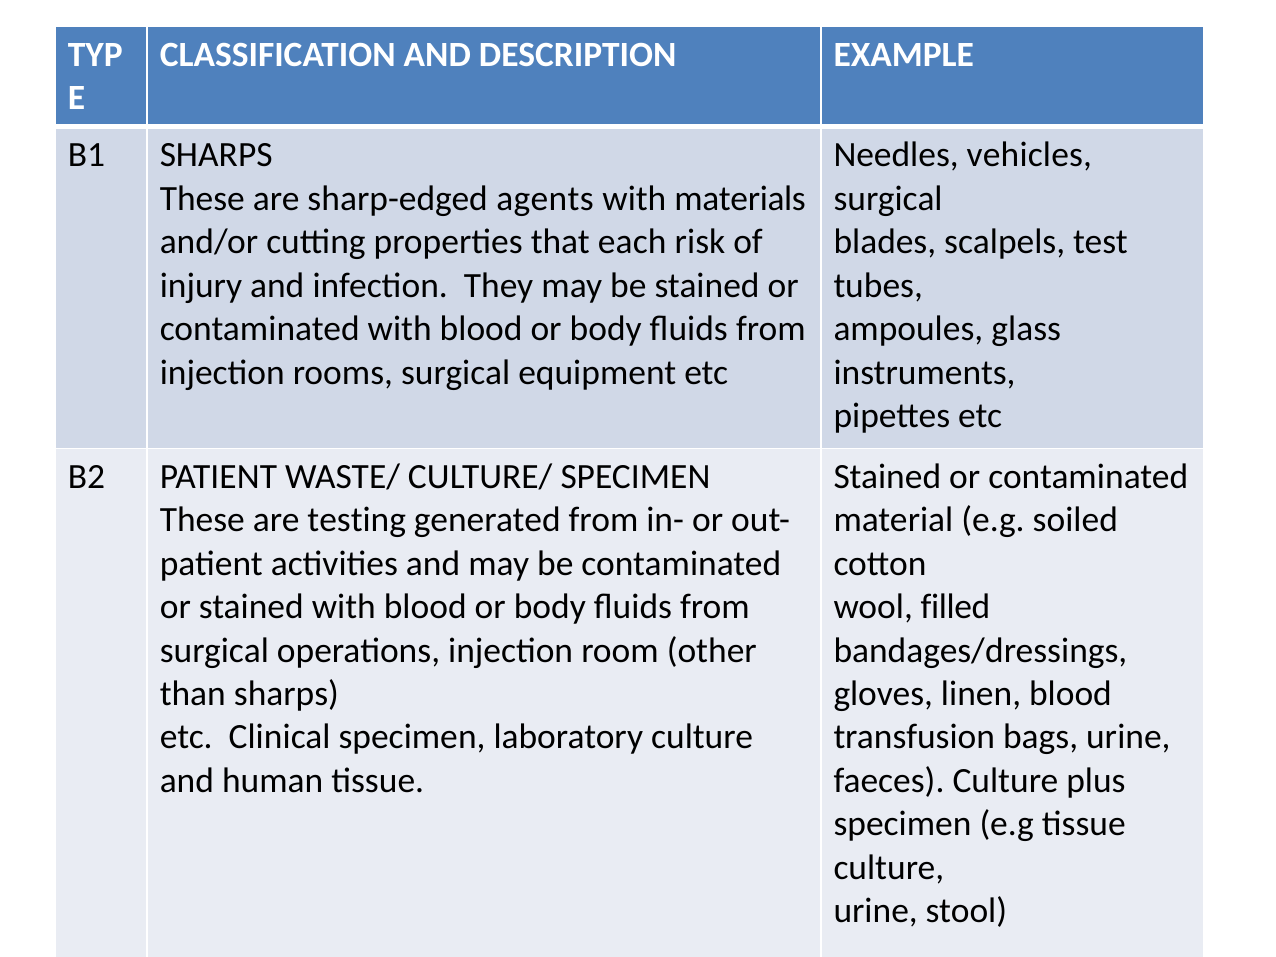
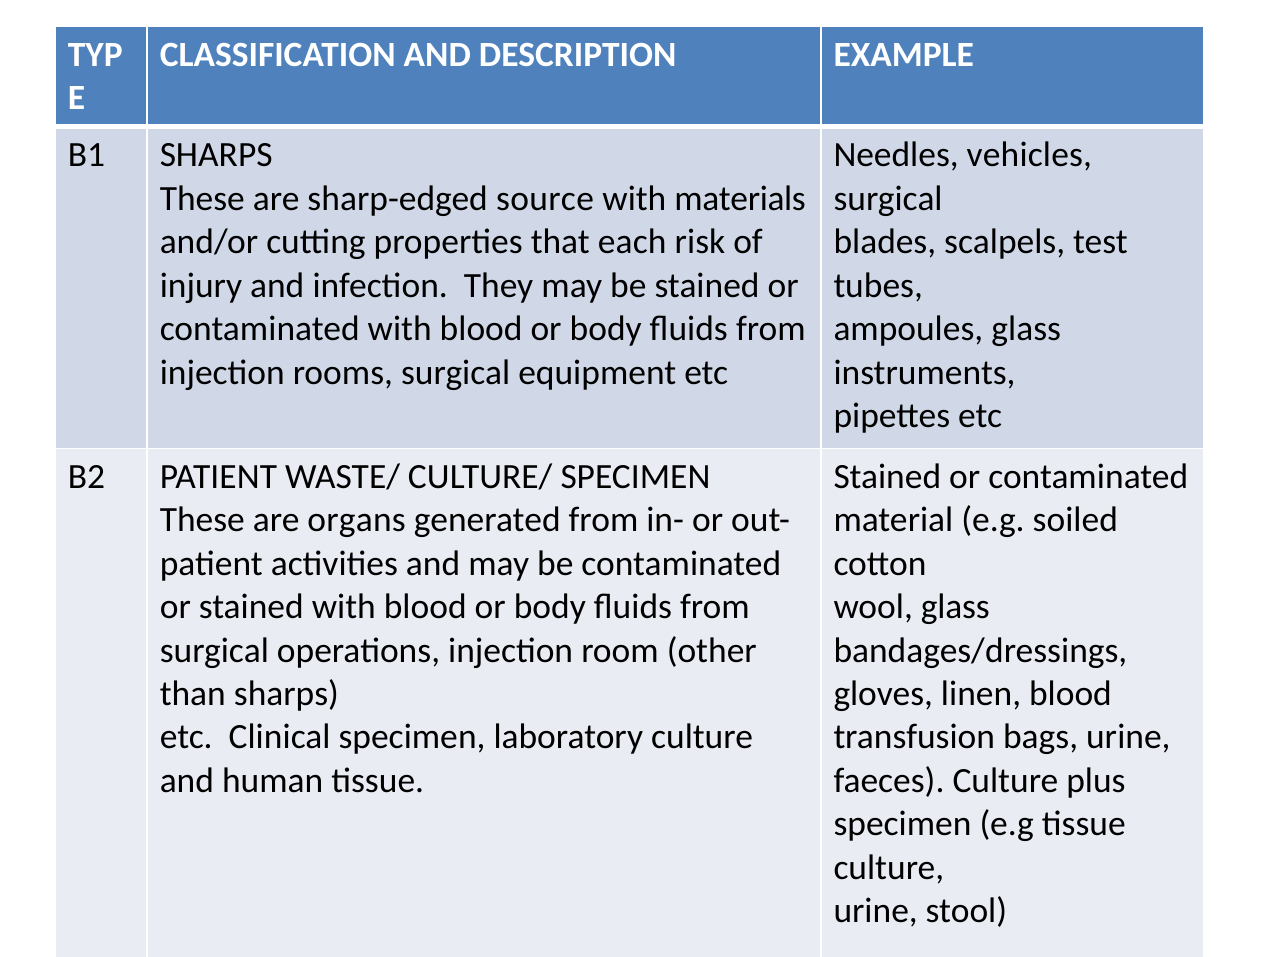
agents: agents -> source (545, 199)
testing: testing -> organs (357, 520)
wool filled: filled -> glass (955, 607)
